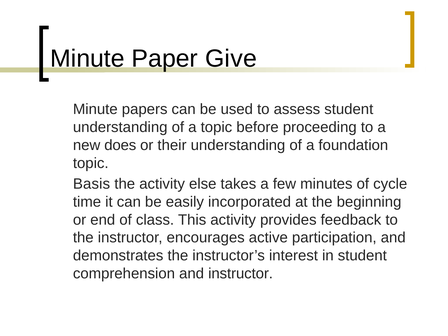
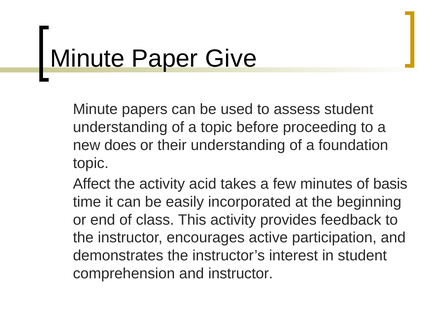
Basis: Basis -> Affect (92, 184)
else: else -> acid (203, 184)
cycle: cycle -> basis (390, 184)
